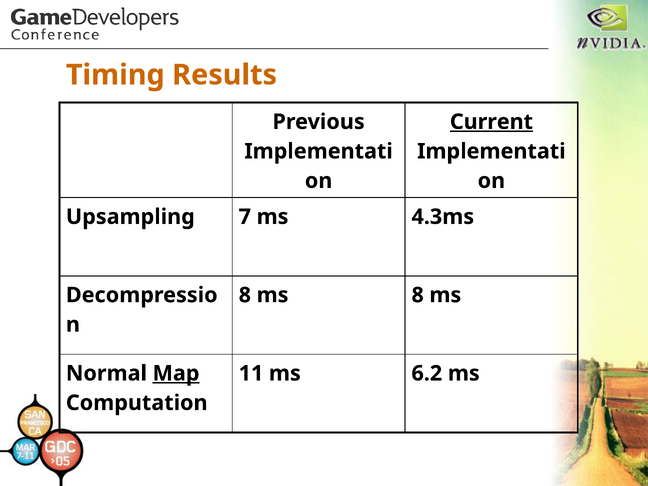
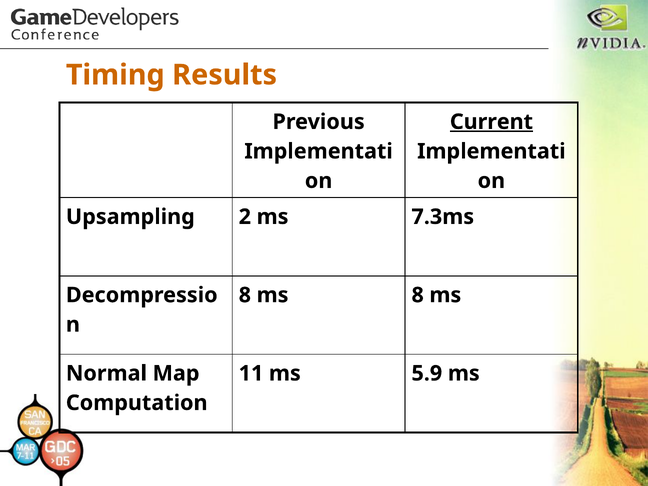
7: 7 -> 2 (245, 217)
4.3ms: 4.3ms -> 7.3ms (443, 217)
Map underline: present -> none (176, 373)
6.2: 6.2 -> 5.9 (427, 373)
